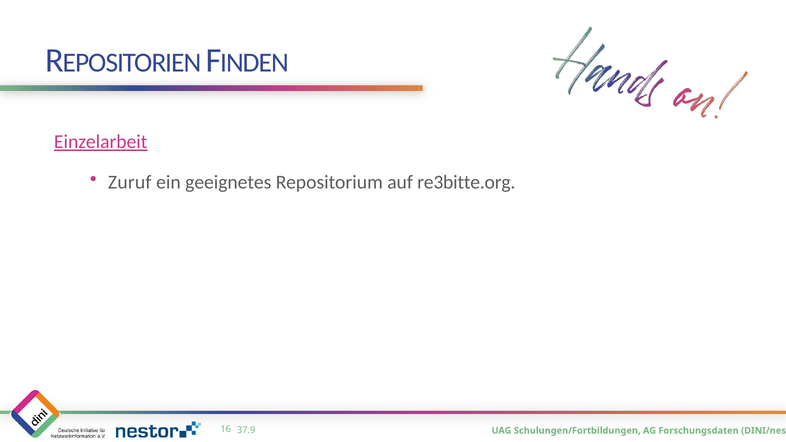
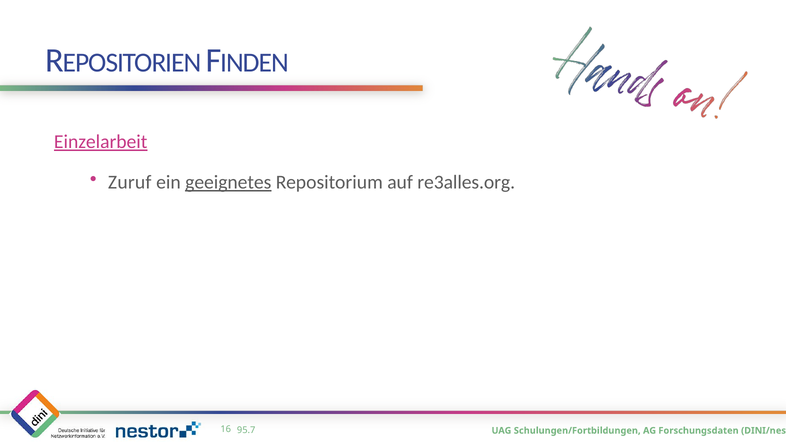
geeignetes underline: none -> present (228, 182)
re3bitte.org: re3bitte.org -> re3alles.org (466, 182)
37.9: 37.9 -> 95.7 (246, 430)
